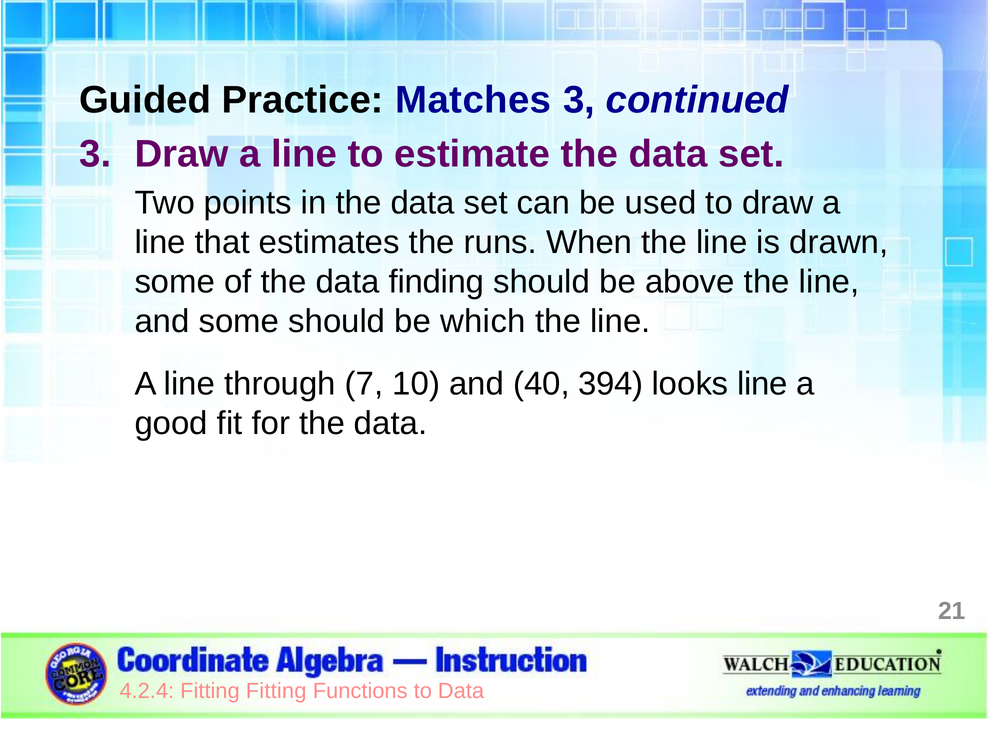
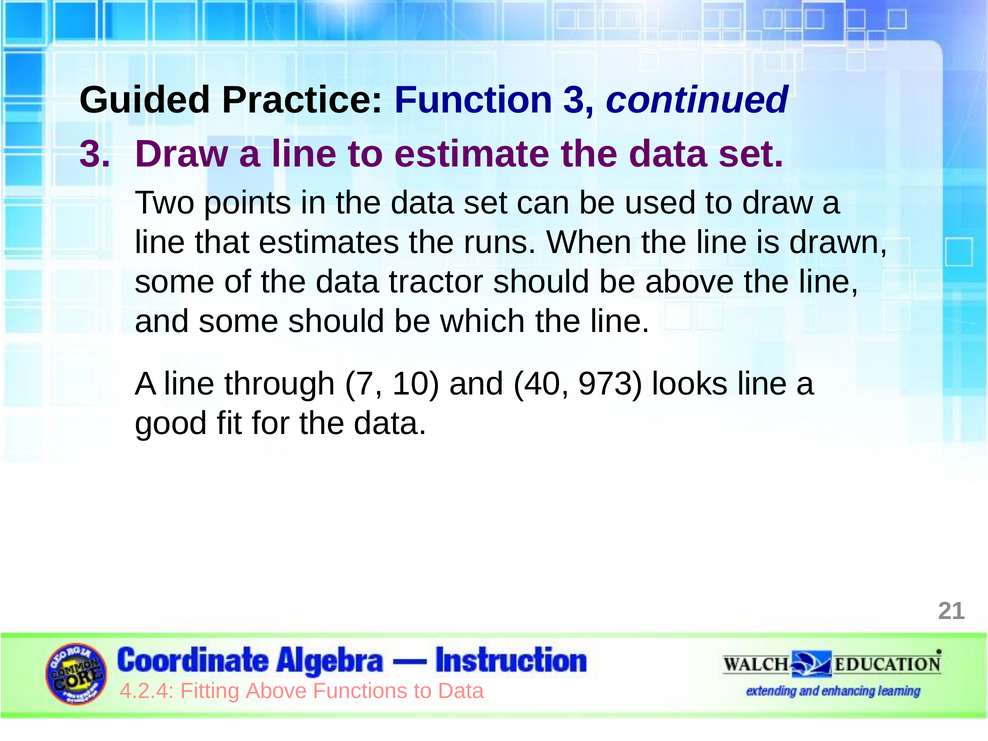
Matches: Matches -> Function (474, 100)
finding: finding -> tractor (436, 282)
394: 394 -> 973 (611, 384)
Fitting Fitting: Fitting -> Above (276, 691)
